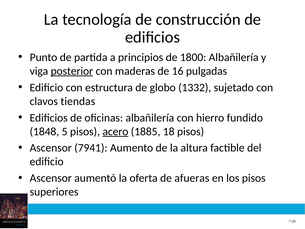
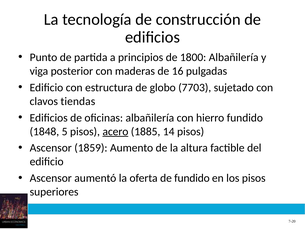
posterior underline: present -> none (72, 71)
1332: 1332 -> 7703 (195, 87)
18: 18 -> 14 (169, 131)
7941: 7941 -> 1859 (91, 148)
de afueras: afueras -> fundido (192, 178)
